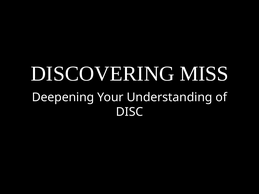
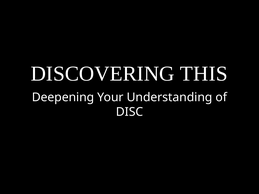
MISS: MISS -> THIS (204, 74)
